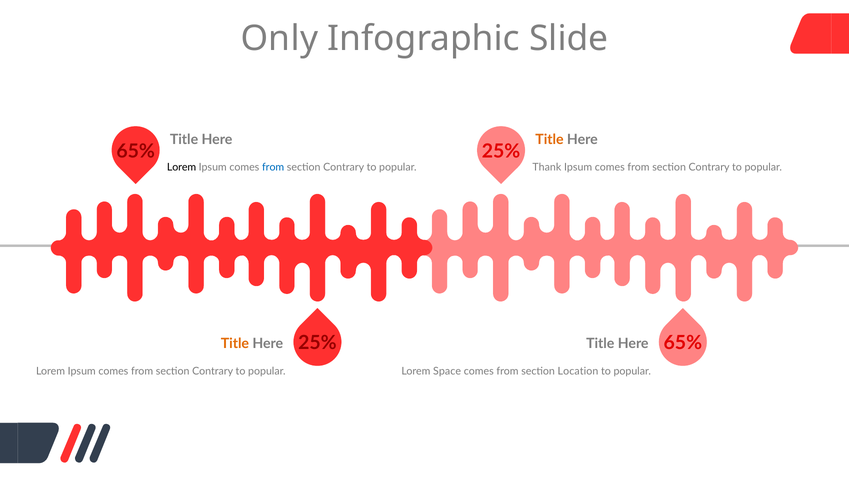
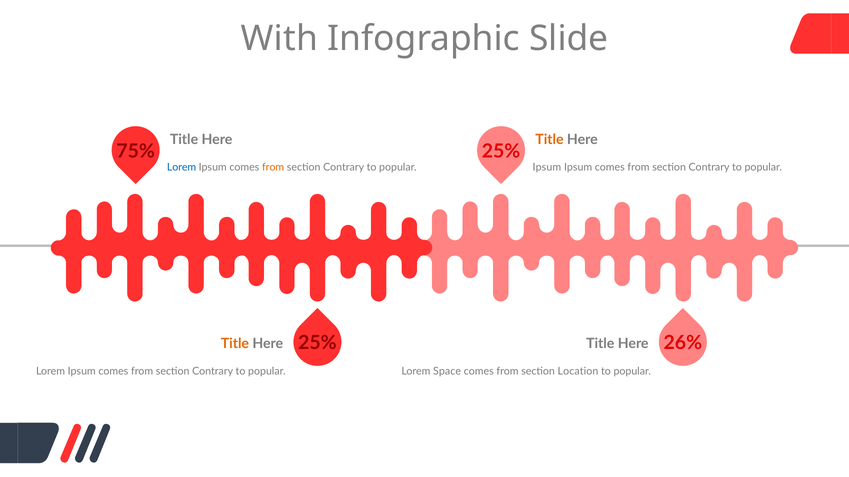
Only: Only -> With (279, 39)
65%: 65% -> 75% (136, 151)
Lorem colour: black -> blue (182, 167)
from colour: blue -> orange (273, 167)
Thank: Thank -> Ipsum (547, 167)
25% 65%: 65% -> 26% (683, 343)
